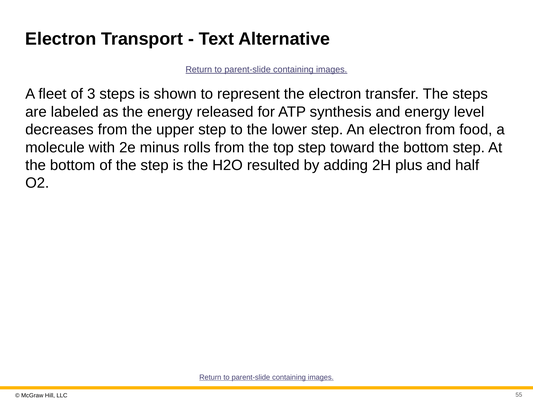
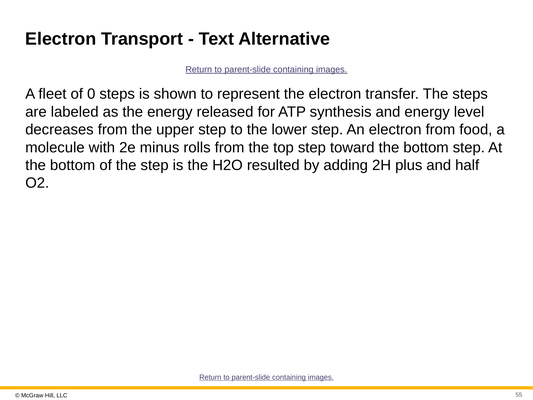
3: 3 -> 0 (91, 94)
